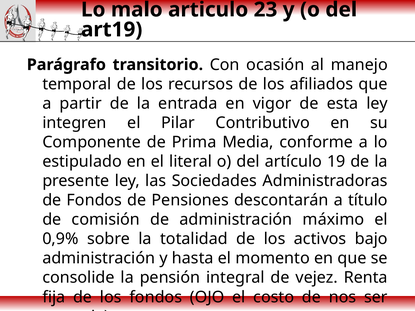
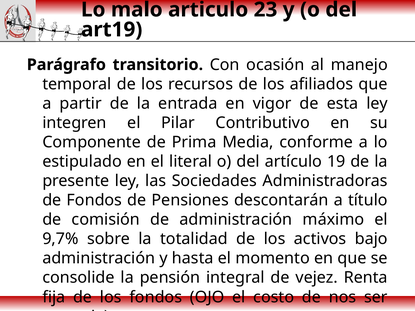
0,9%: 0,9% -> 9,7% (60, 239)
